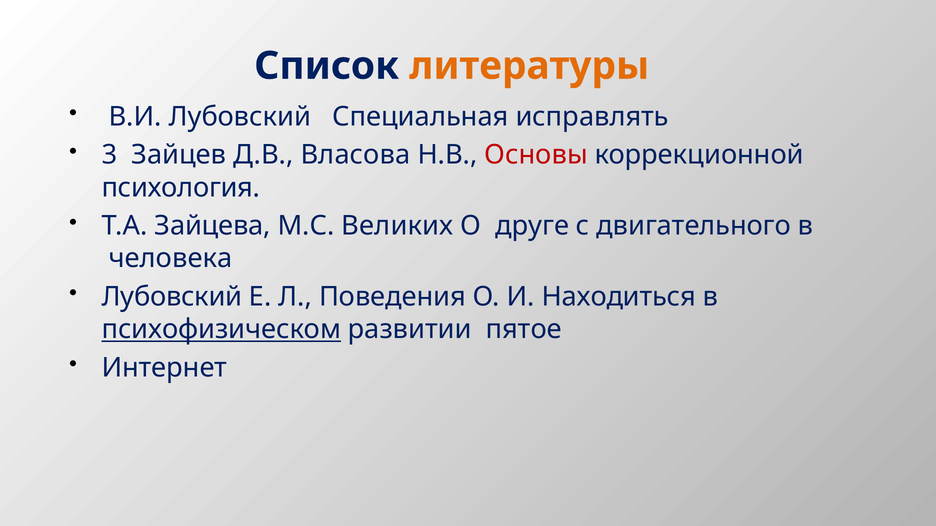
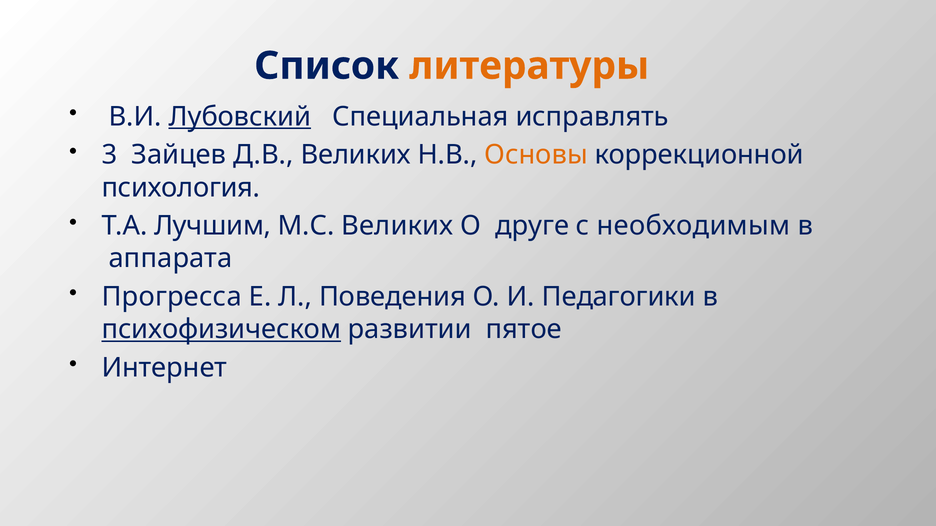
Лубовский underline: none -> present (240, 117)
Д.В Власова: Власова -> Великих (356, 155)
Основы colour: red -> orange (536, 155)
Зайцева: Зайцева -> Лучшим (213, 226)
двигательного: двигательного -> необходимым (693, 226)
человека: человека -> аппарата (171, 259)
Лубовский: Лубовский -> Прогресса (172, 297)
Находиться: Находиться -> Педагогики (619, 297)
